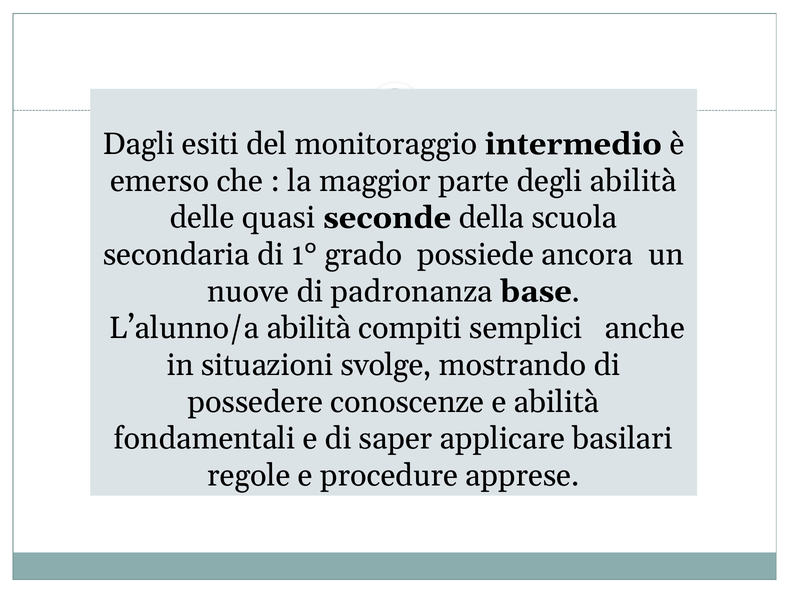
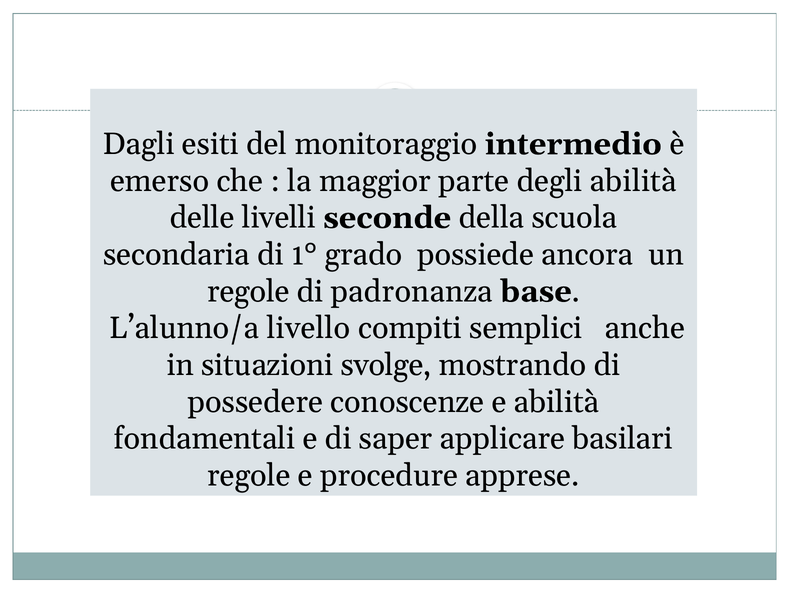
quasi: quasi -> livelli (279, 218)
nuove: nuove -> regole (248, 291)
L’alunno/a abilità: abilità -> livello (309, 328)
